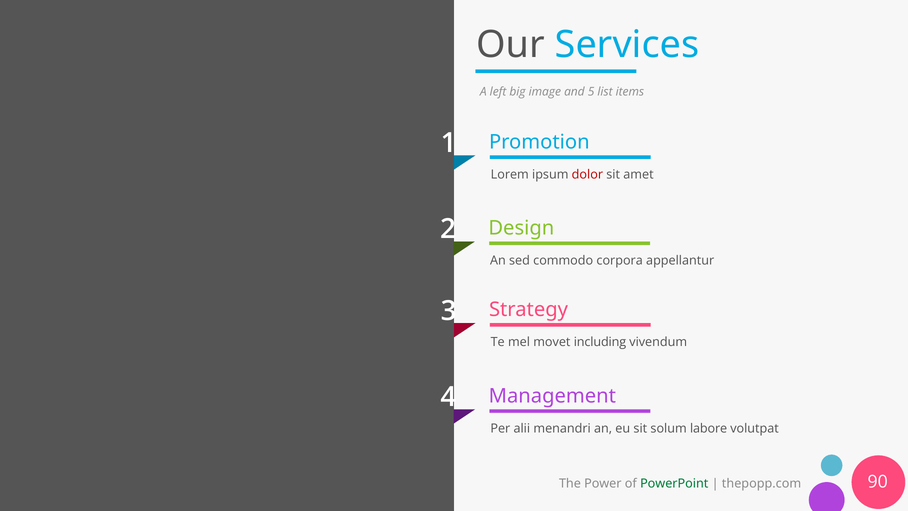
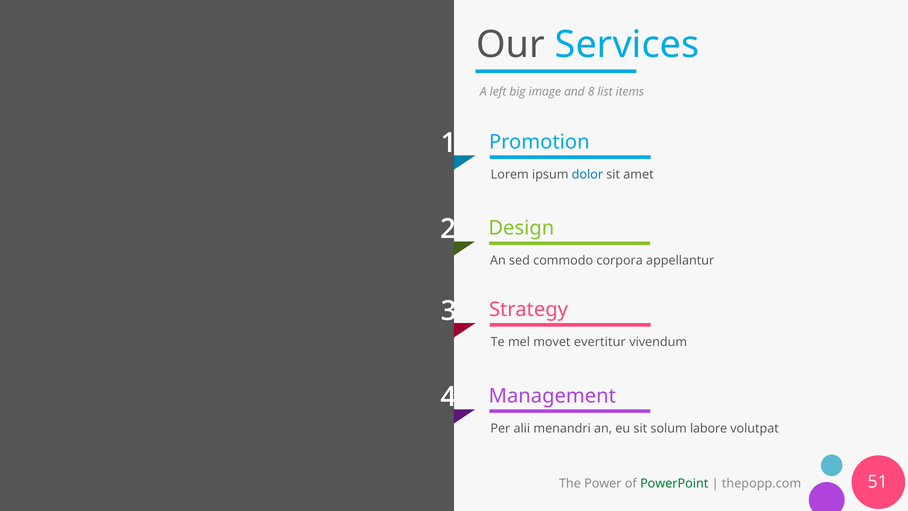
5: 5 -> 8 (591, 92)
dolor colour: red -> blue (587, 174)
including: including -> evertitur (600, 342)
90: 90 -> 51 (878, 482)
